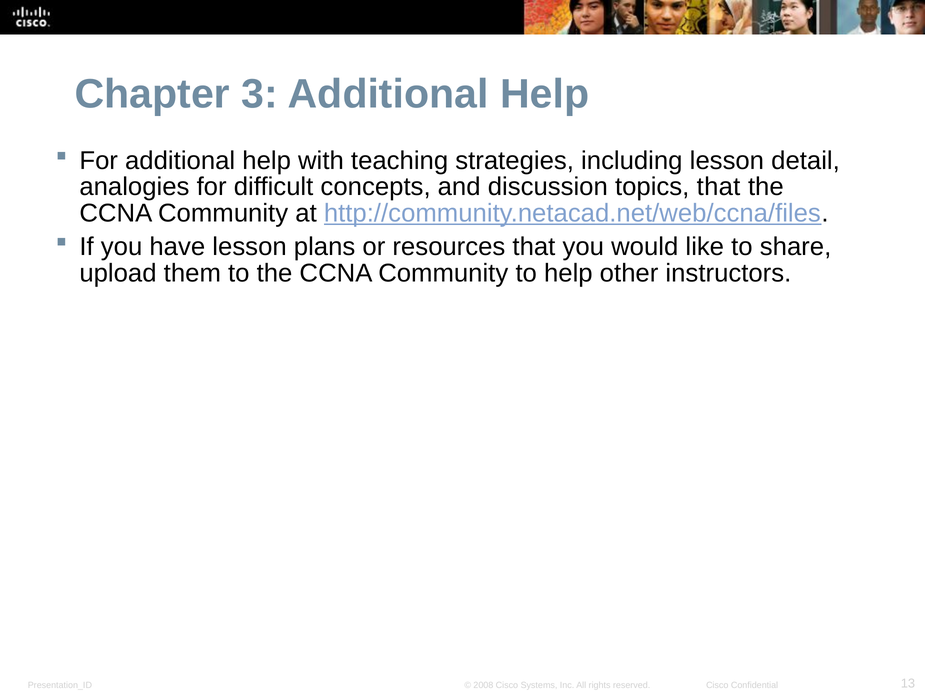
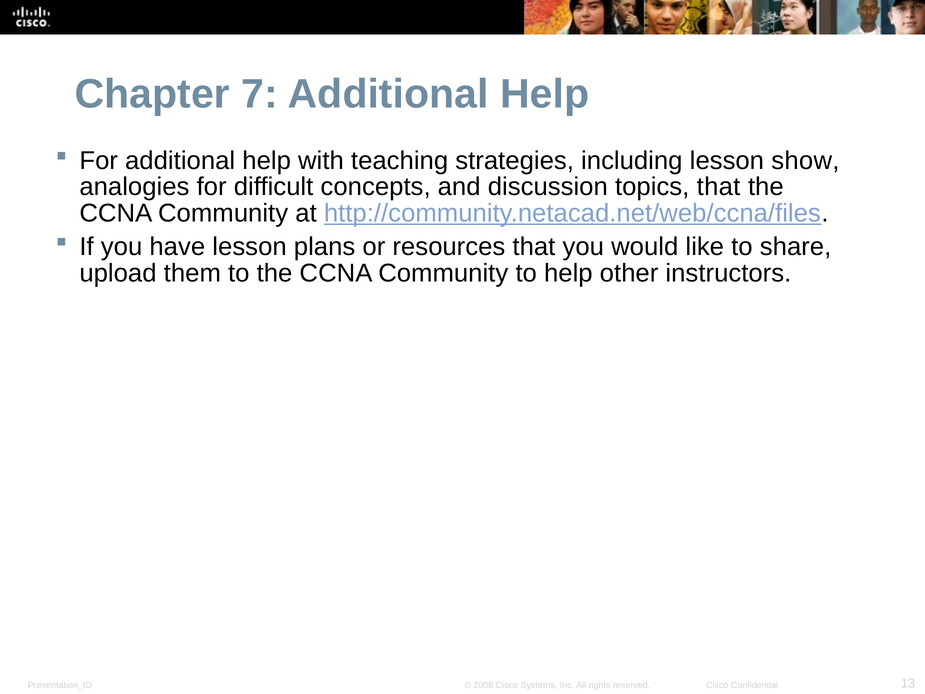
3: 3 -> 7 (260, 94)
detail: detail -> show (805, 161)
